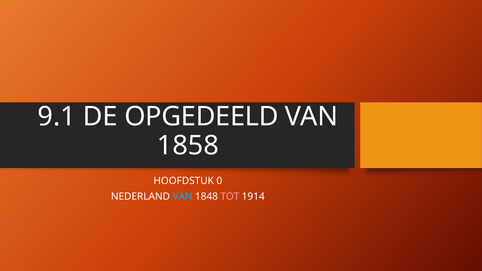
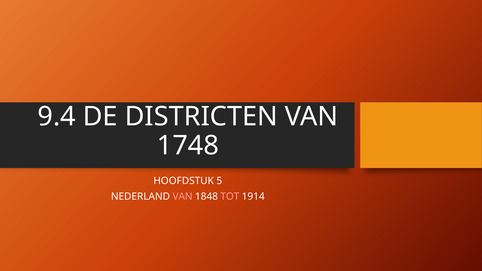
9.1: 9.1 -> 9.4 (57, 116)
OPGEDEELD: OPGEDEELD -> DISTRICTEN (201, 116)
1858: 1858 -> 1748 (188, 146)
0: 0 -> 5 (219, 181)
VAN colour: light blue -> pink (183, 197)
